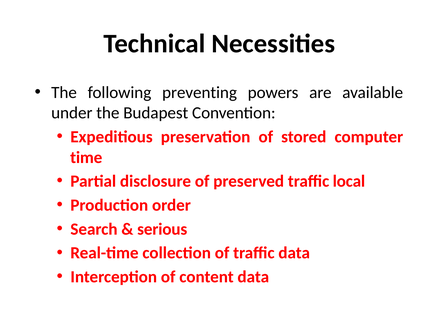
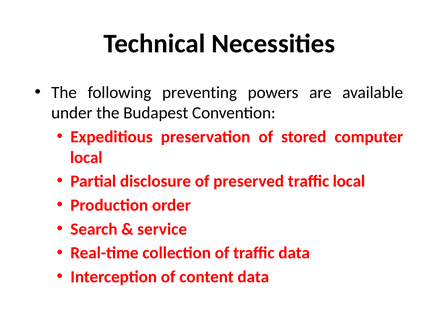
time: time -> local (86, 158)
serious: serious -> service (162, 229)
